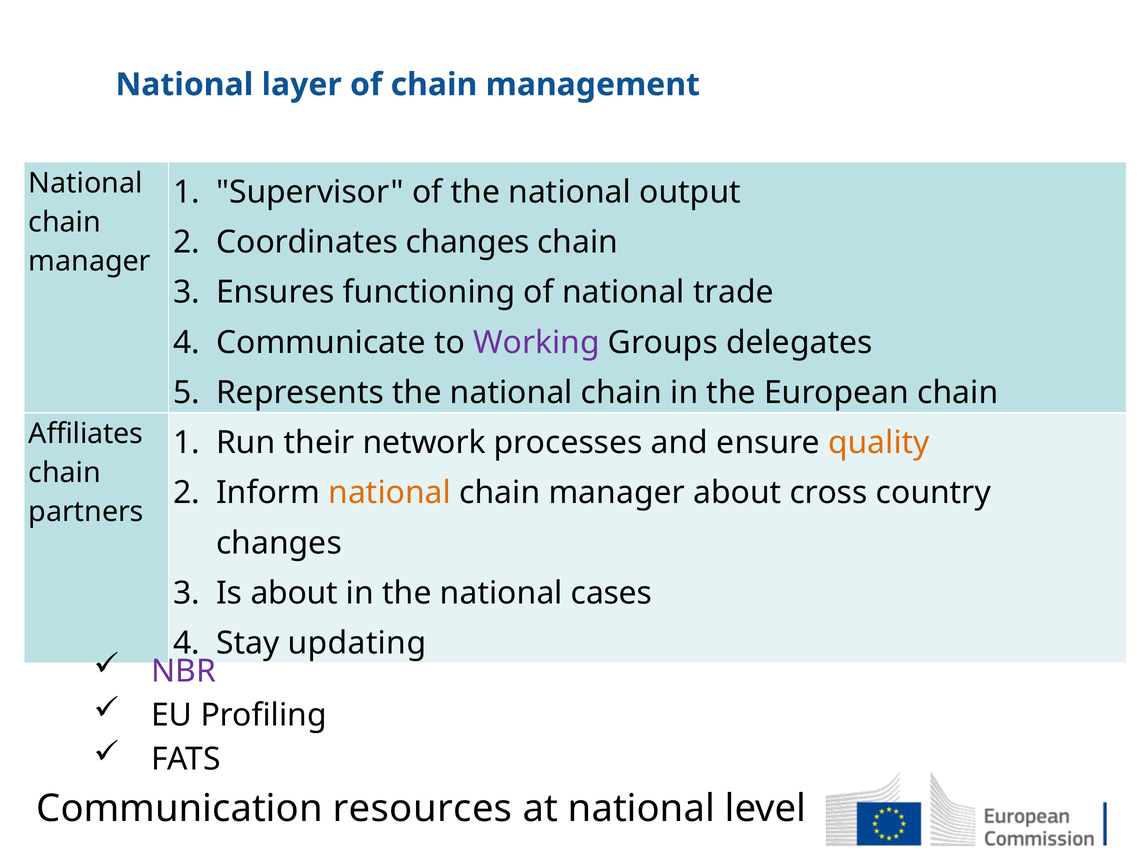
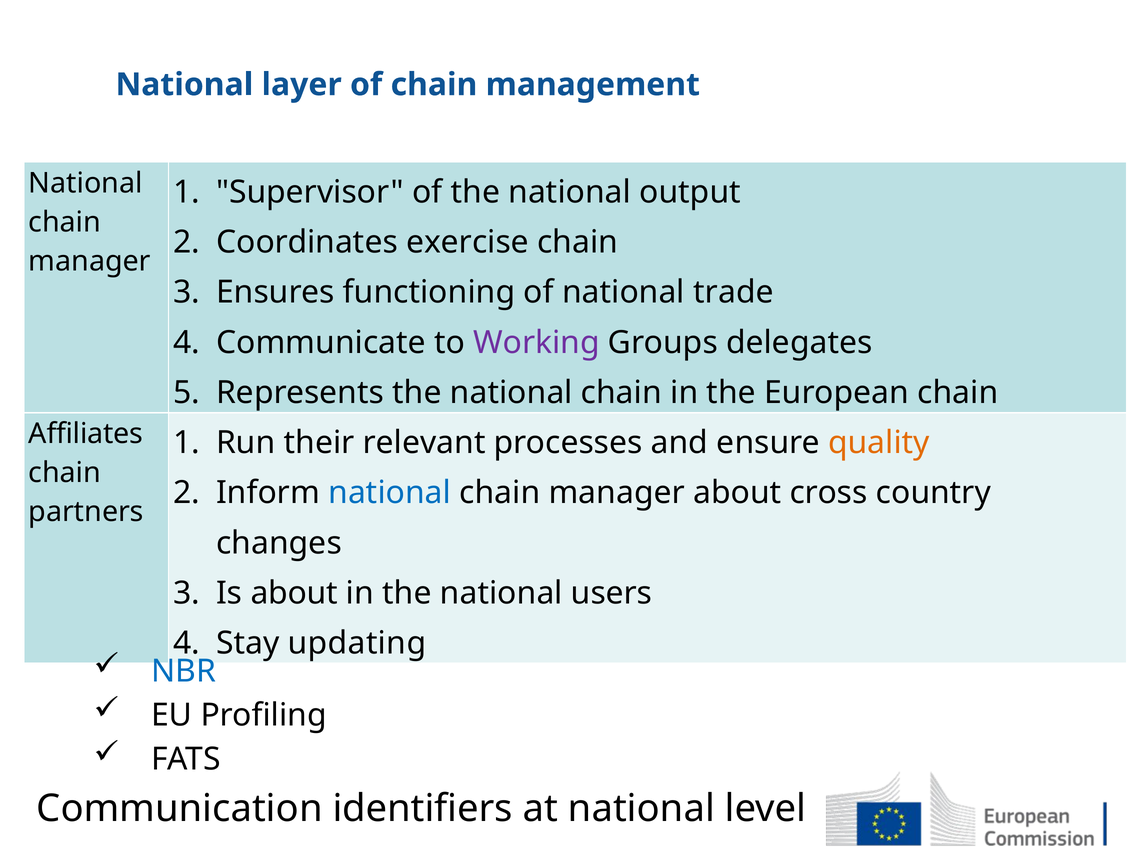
Coordinates changes: changes -> exercise (468, 242)
network: network -> relevant (424, 443)
national colour: orange -> blue (390, 493)
cases: cases -> users (611, 593)
NBR colour: purple -> blue (184, 671)
resources: resources -> identifiers (423, 809)
